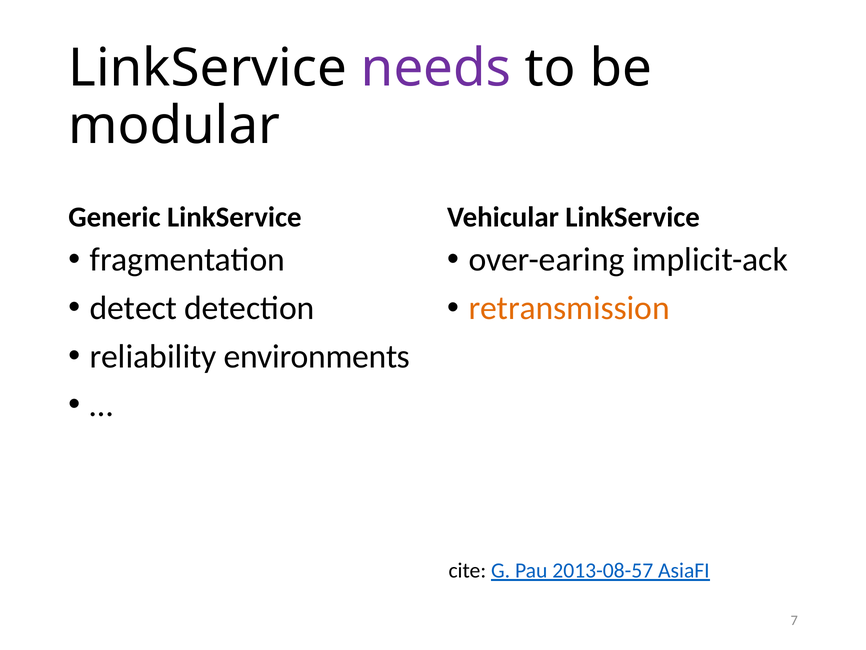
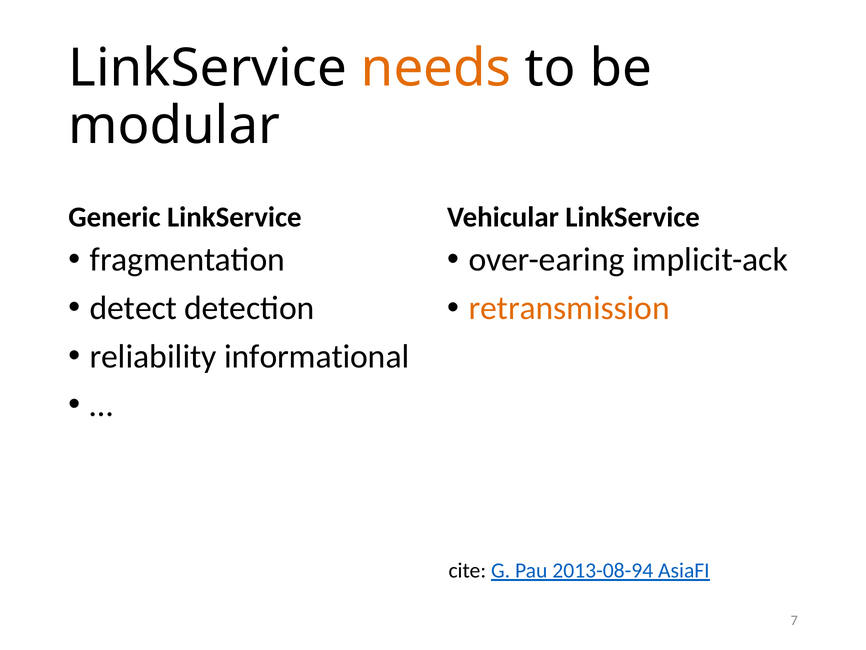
needs colour: purple -> orange (436, 68)
environments: environments -> informational (317, 356)
2013-08-57: 2013-08-57 -> 2013-08-94 (603, 570)
